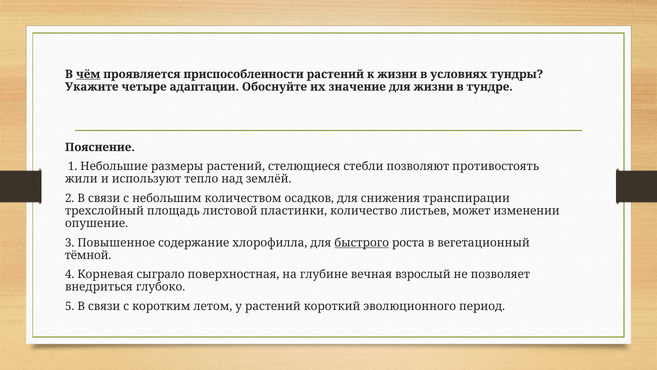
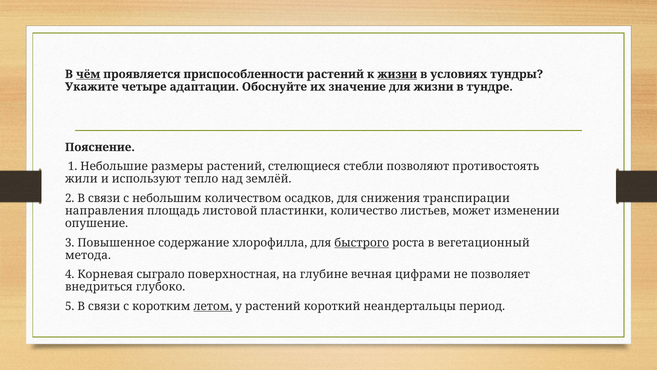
жизни underline: none -> present (397, 74)
трехслойный: трехслойный -> направления (104, 211)
тёмной: тёмной -> метода (88, 255)
взрослый: взрослый -> цифрами (423, 274)
летом underline: none -> present (213, 306)
эволюционного: эволюционного -> неандертальцы (410, 306)
